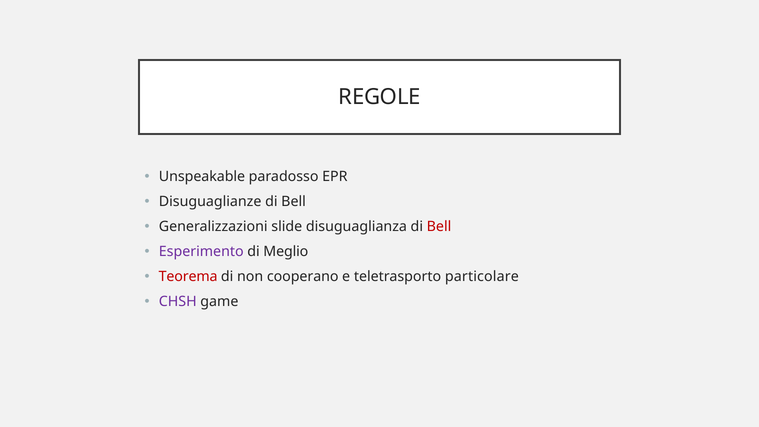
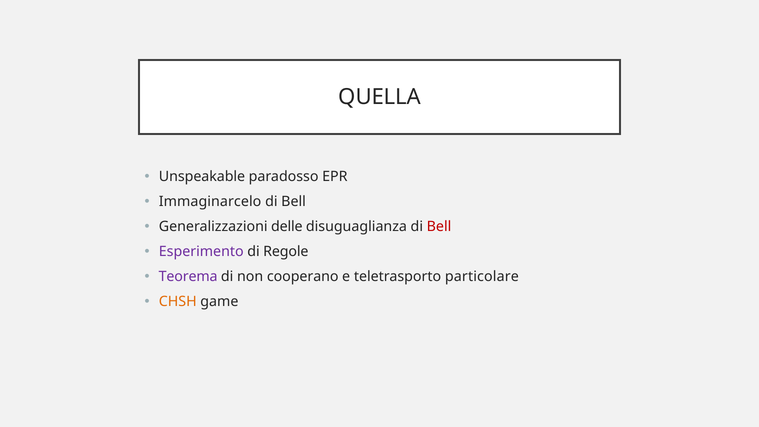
REGOLE: REGOLE -> QUELLA (380, 97)
Disuguaglianze: Disuguaglianze -> Immaginarcelo (210, 202)
slide: slide -> delle (287, 227)
Meglio: Meglio -> Regole (286, 252)
Teorema colour: red -> purple (188, 277)
CHSH colour: purple -> orange (178, 302)
